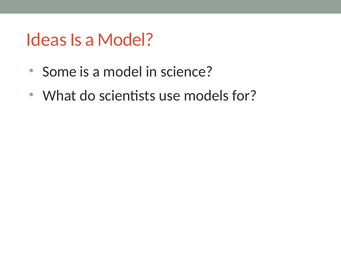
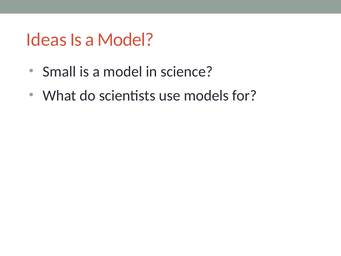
Some: Some -> Small (59, 72)
